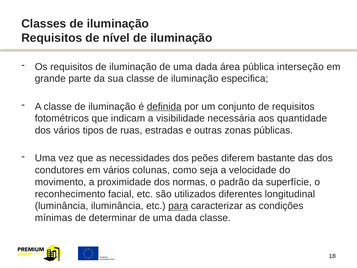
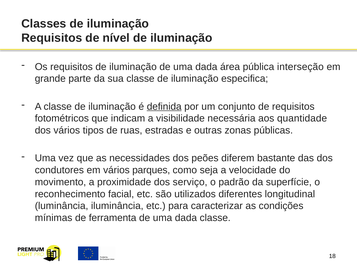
colunas: colunas -> parques (151, 170)
normas: normas -> serviço (190, 182)
para underline: present -> none (178, 206)
determinar: determinar -> ferramenta (113, 218)
